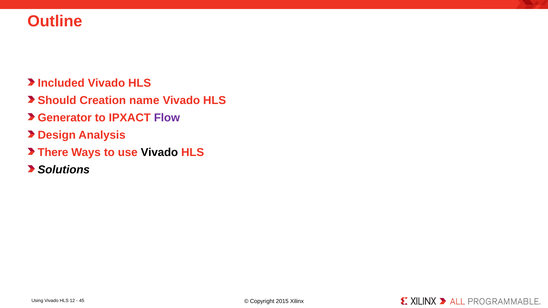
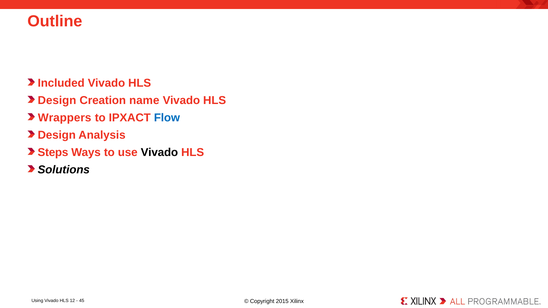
Should: Should -> Design (57, 100)
Generator: Generator -> Wrappers (65, 118)
Flow colour: purple -> blue (167, 118)
There: There -> Steps (53, 152)
